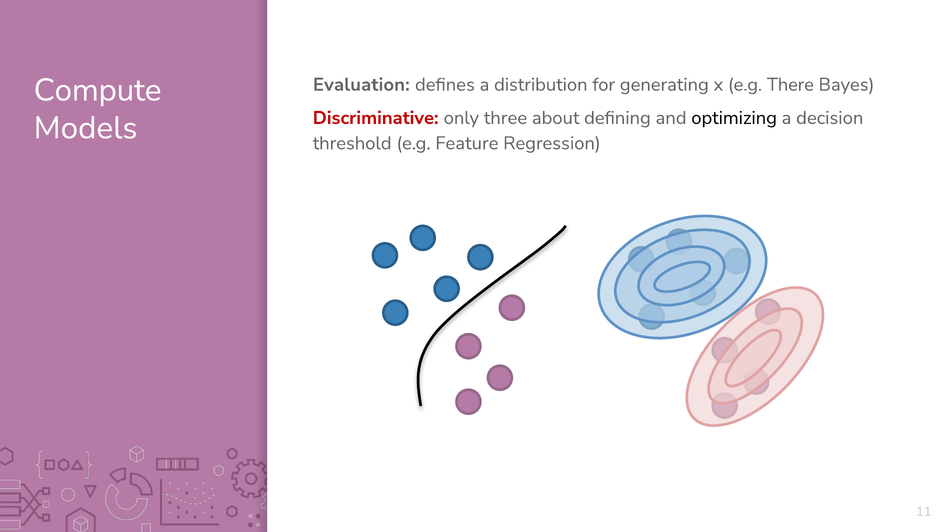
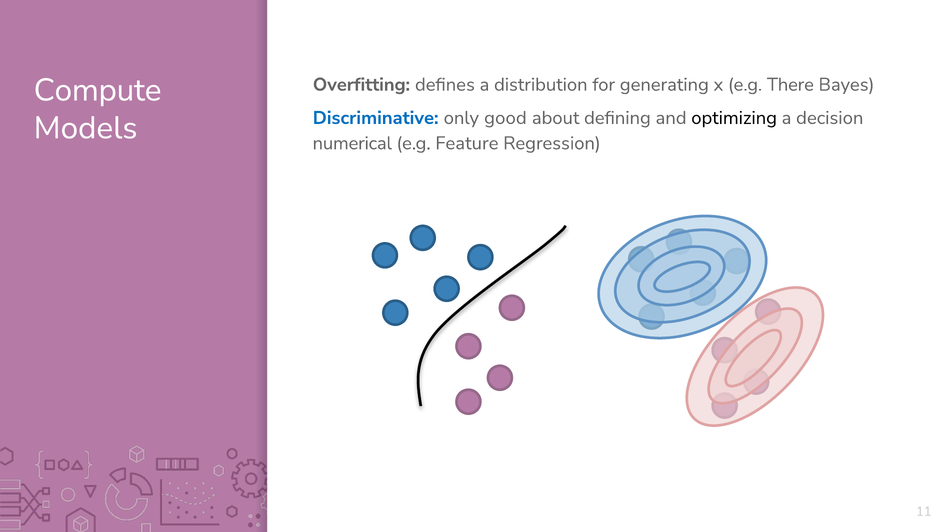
Evaluation: Evaluation -> Overfitting (361, 85)
Discriminative colour: red -> blue (376, 118)
three: three -> good (505, 118)
threshold: threshold -> numerical (352, 143)
